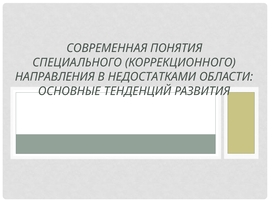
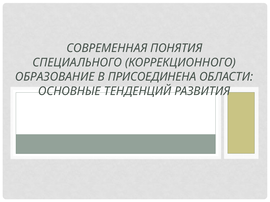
НАПРАВЛЕНИЯ: НАПРАВЛЕНИЯ -> ОБРАЗОВАНИЕ (55, 77)
НЕДОСТАТКАМИ: НЕДОСТАТКАМИ -> ПРИСОЕДИНЕНА (152, 77)
